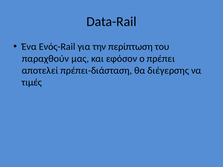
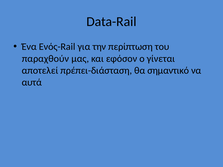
πρέπει: πρέπει -> γίνεται (161, 59)
διέγερσης: διέγερσης -> σημαντικό (168, 71)
τιμές: τιμές -> αυτά (32, 82)
